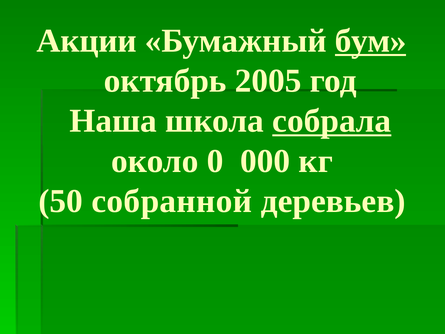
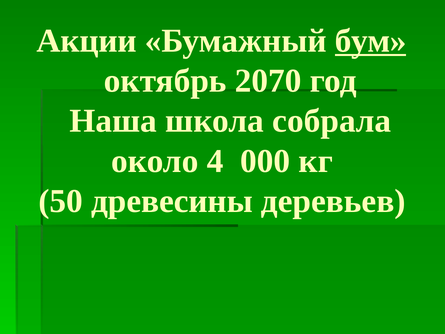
2005: 2005 -> 2070 (268, 81)
собрала underline: present -> none (332, 121)
0: 0 -> 4 (215, 161)
собранной: собранной -> древесины (172, 201)
